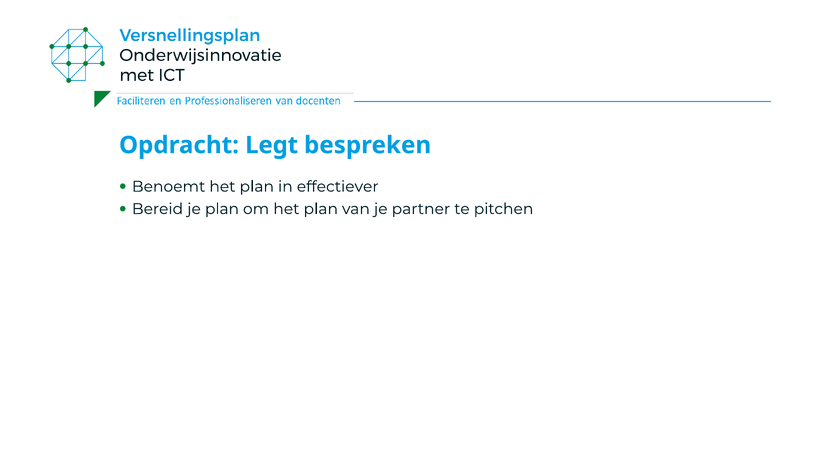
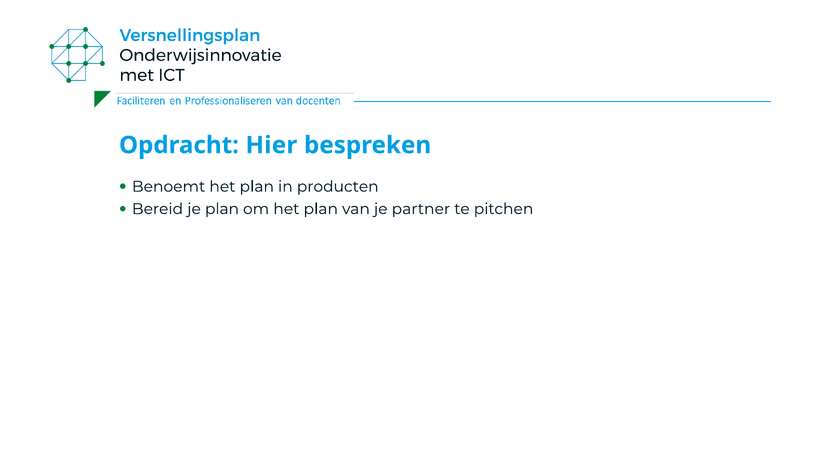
Legt: Legt -> Hier (271, 145)
effectiever: effectiever -> producten (338, 186)
